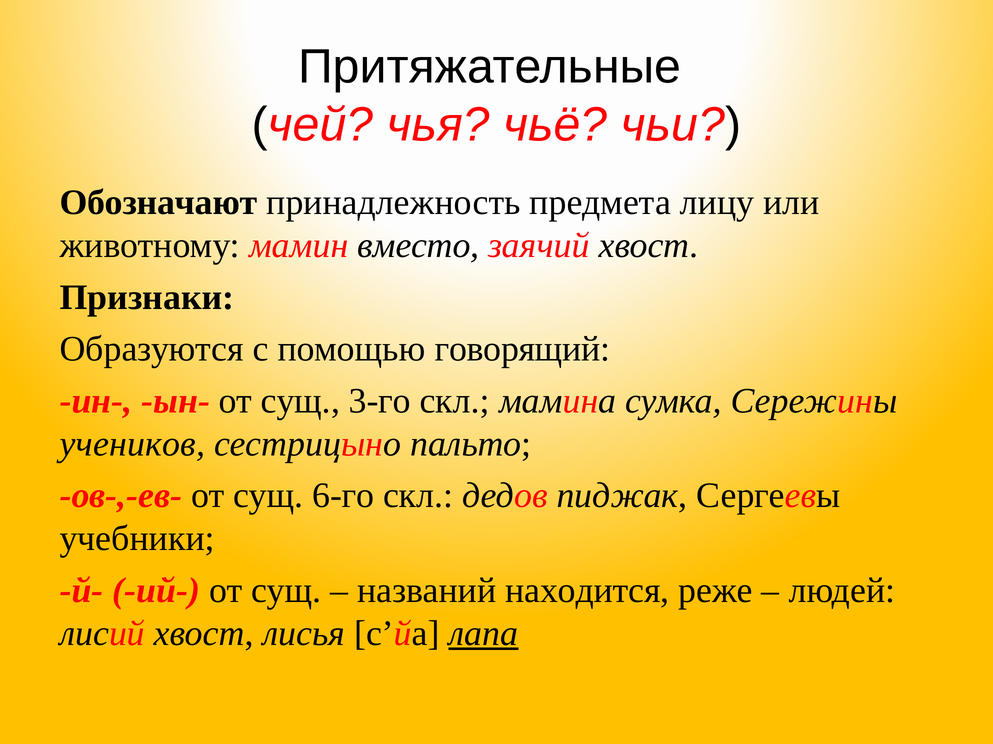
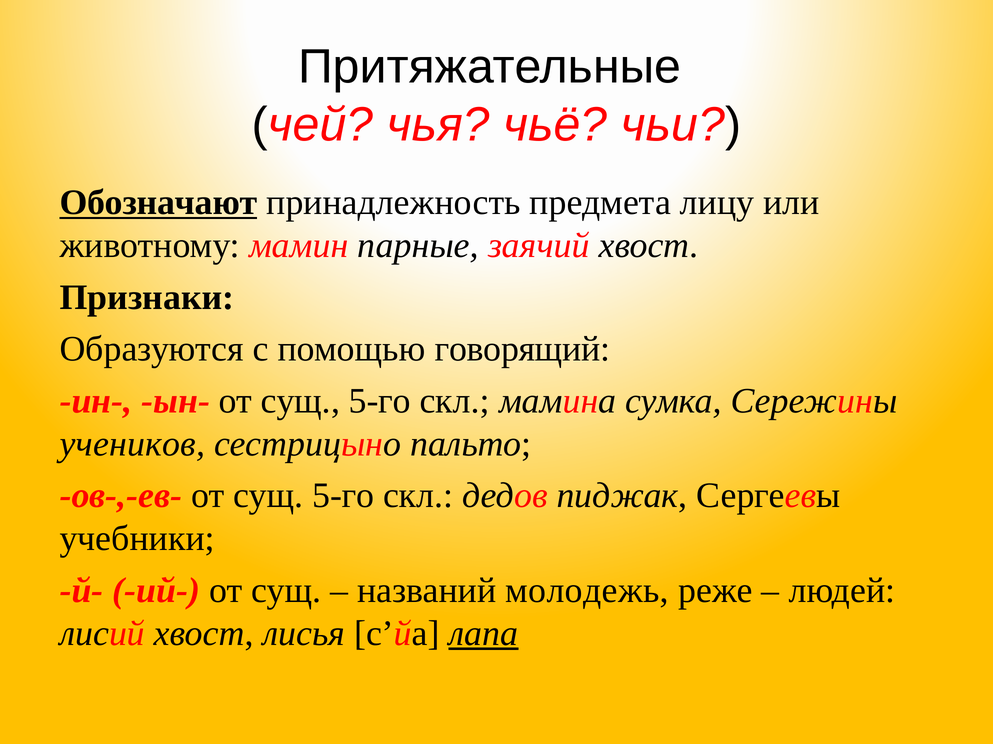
Обозначают underline: none -> present (158, 203)
вместо: вместо -> парные (418, 246)
ын- от сущ 3-го: 3-го -> 5-го (380, 401)
ов-,-ев- от сущ 6-го: 6-го -> 5-го (343, 496)
находится: находится -> молодежь (587, 591)
